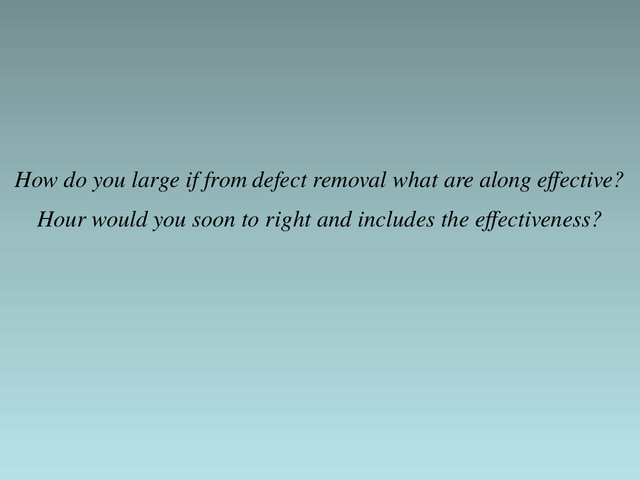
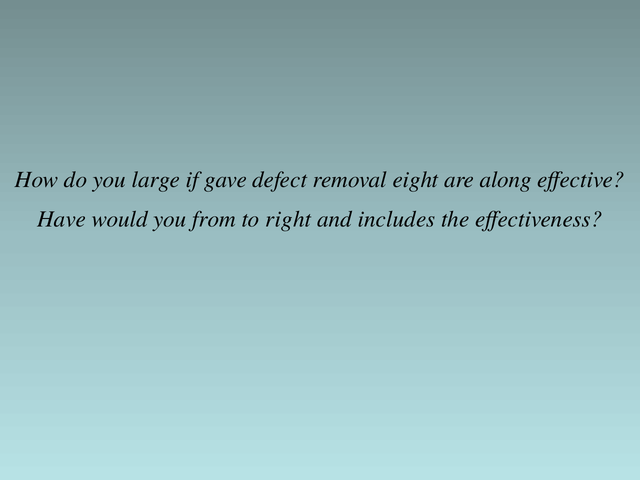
from: from -> gave (226, 180)
what: what -> eight (415, 180)
Hour: Hour -> Have (62, 219)
soon: soon -> from (214, 219)
